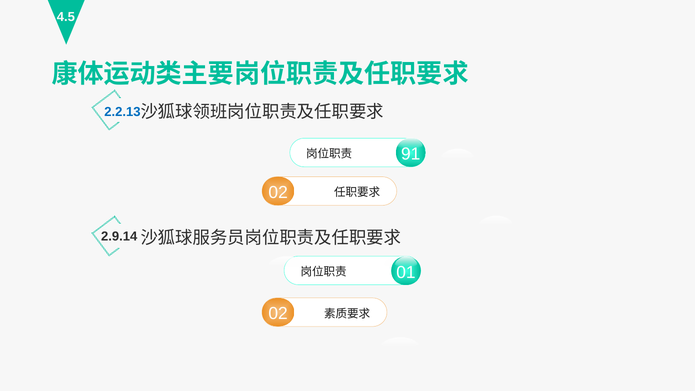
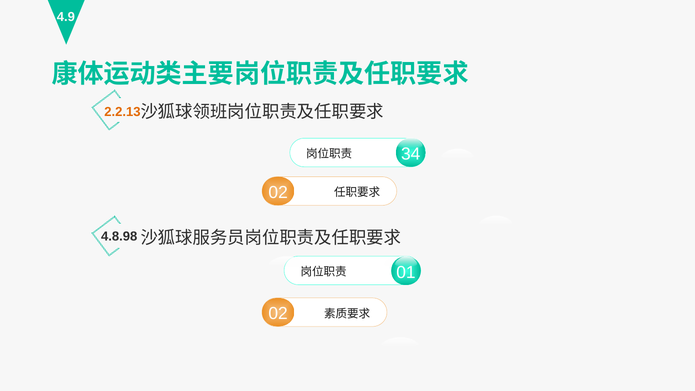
4.5: 4.5 -> 4.9 (66, 17)
2.2.13 colour: blue -> orange (122, 112)
91: 91 -> 34 (411, 154)
2.9.14: 2.9.14 -> 4.8.98 (119, 237)
